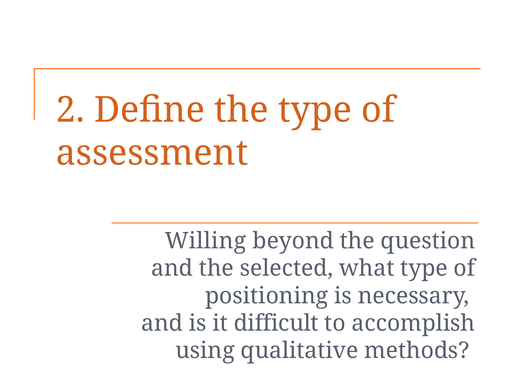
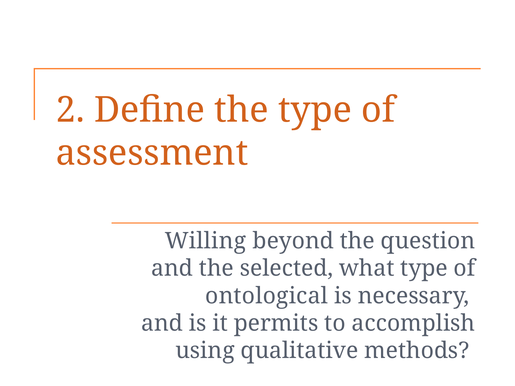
positioning: positioning -> ontological (267, 296)
difficult: difficult -> permits (276, 324)
